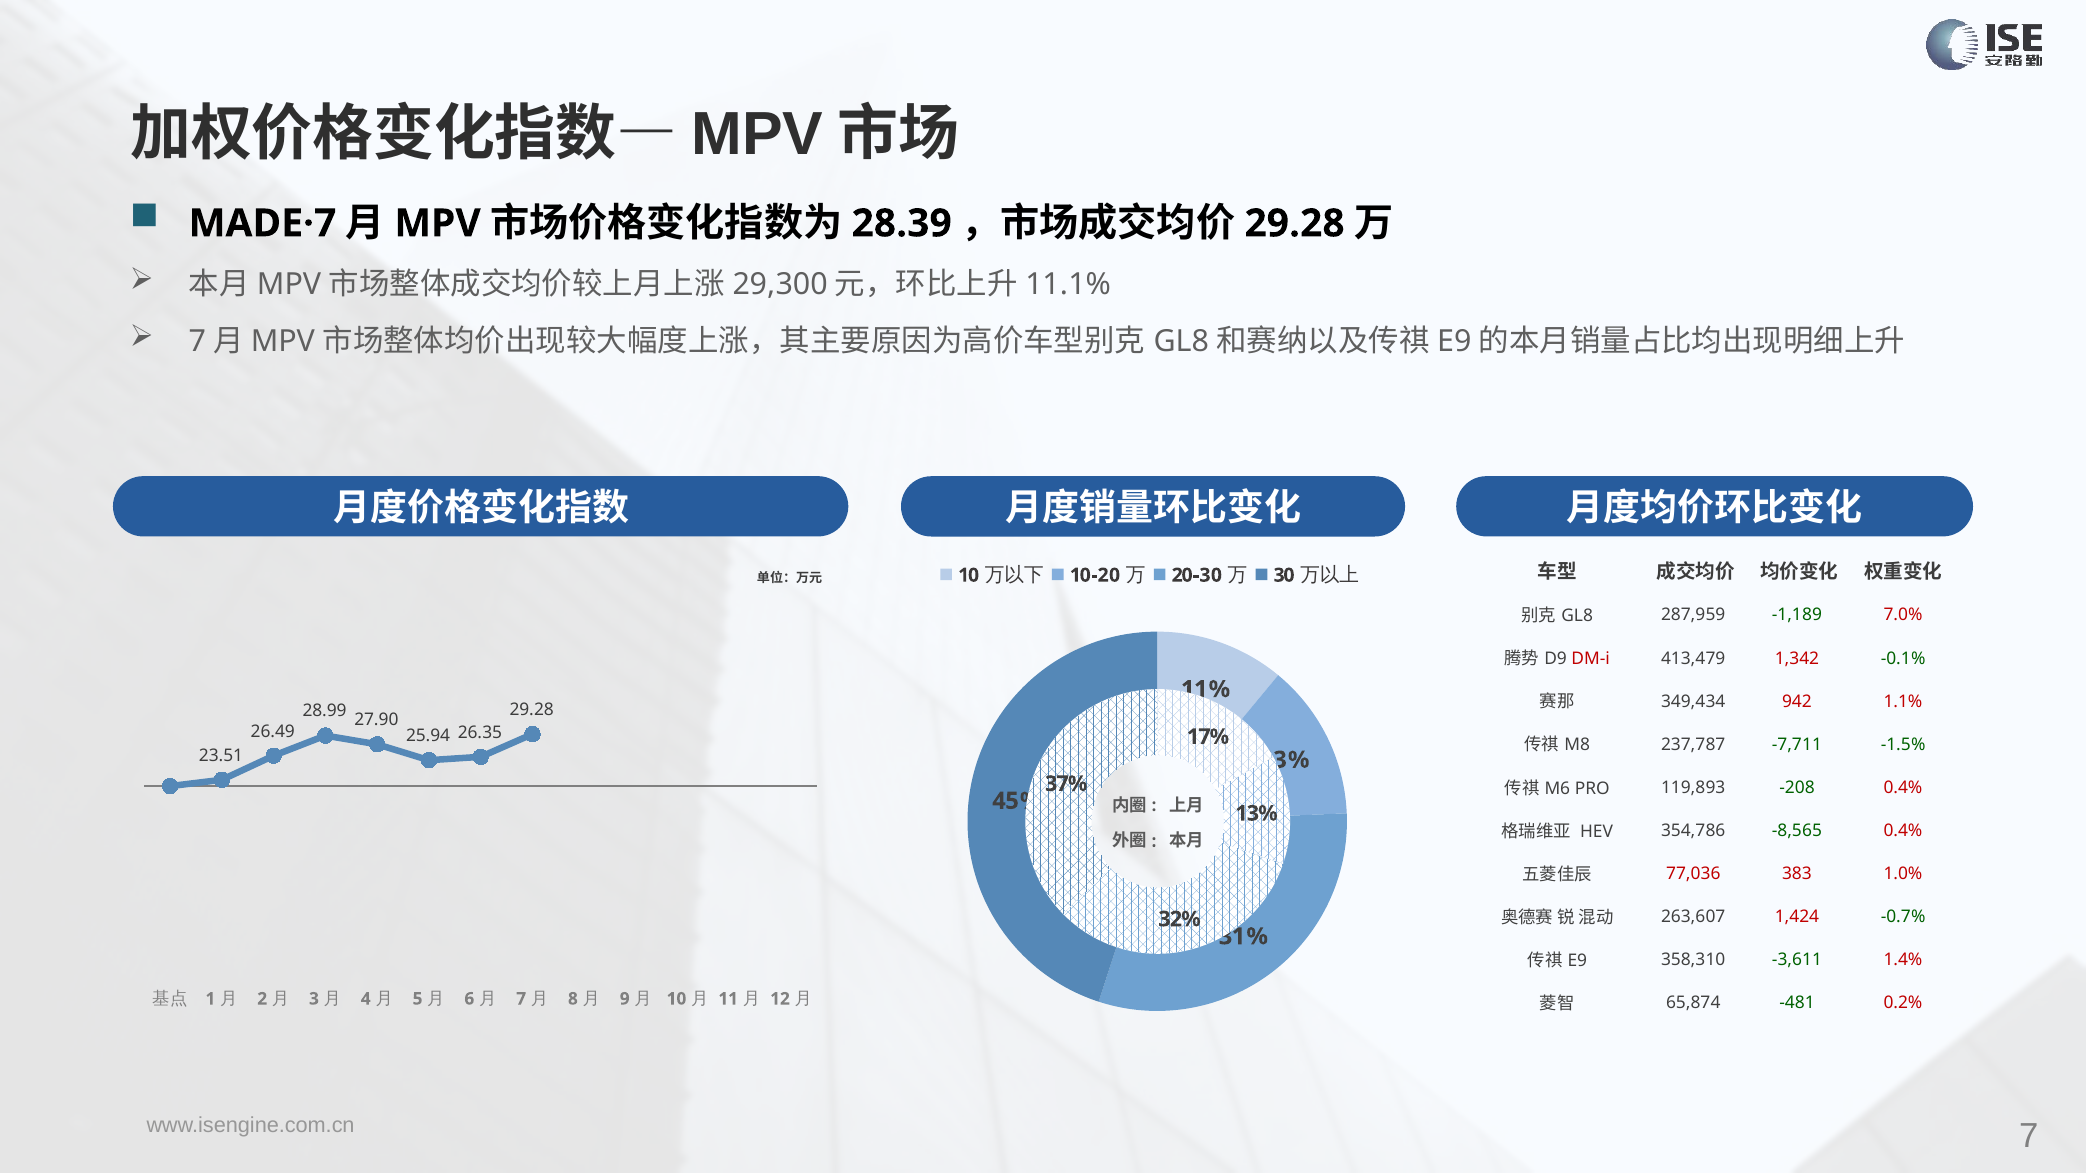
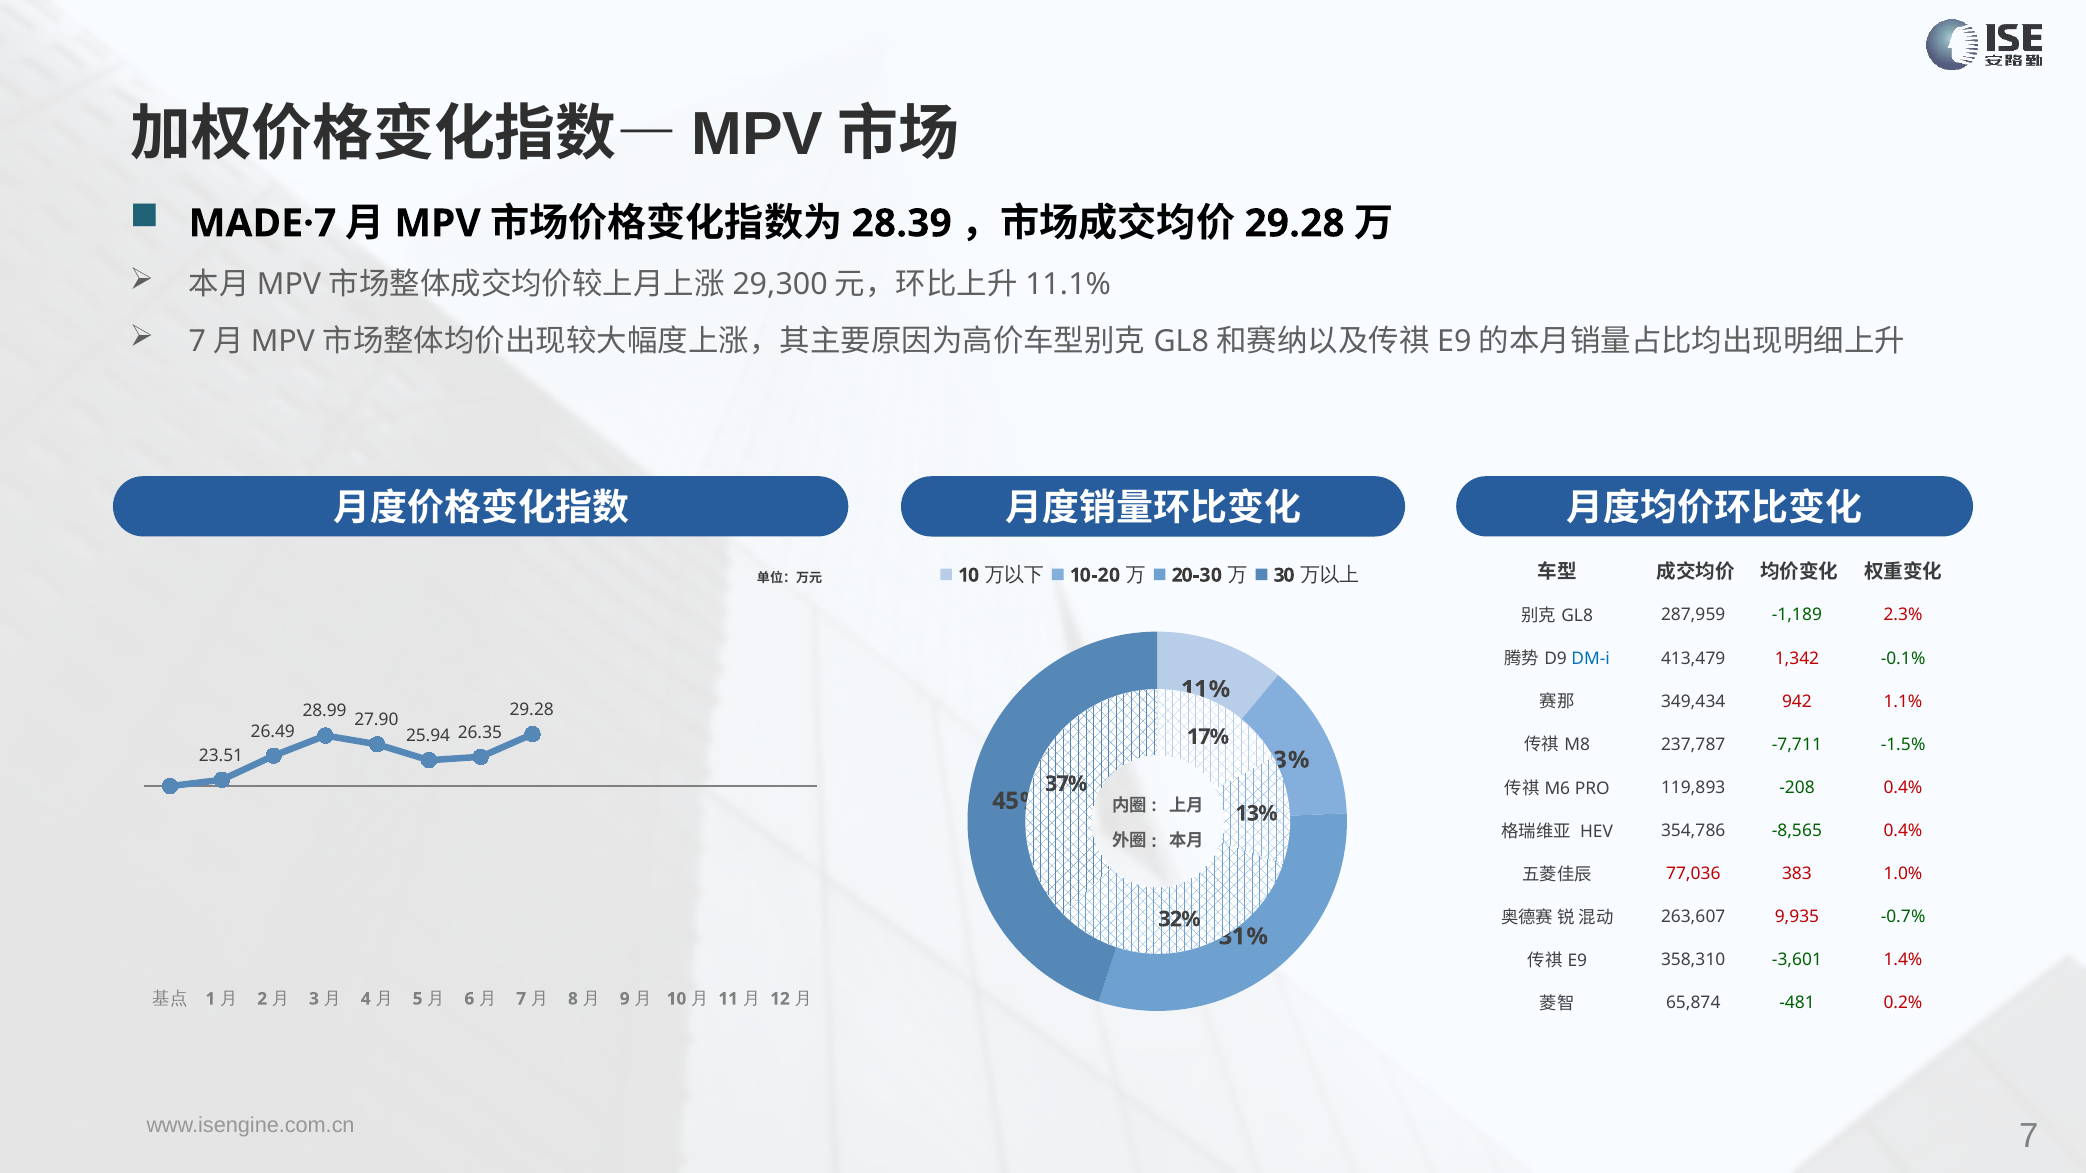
7.0%: 7.0% -> 2.3% (1903, 615)
DM-i colour: red -> blue (1591, 659)
1,424: 1,424 -> 9,935 (1797, 917)
-3,611: -3,611 -> -3,601 (1797, 960)
